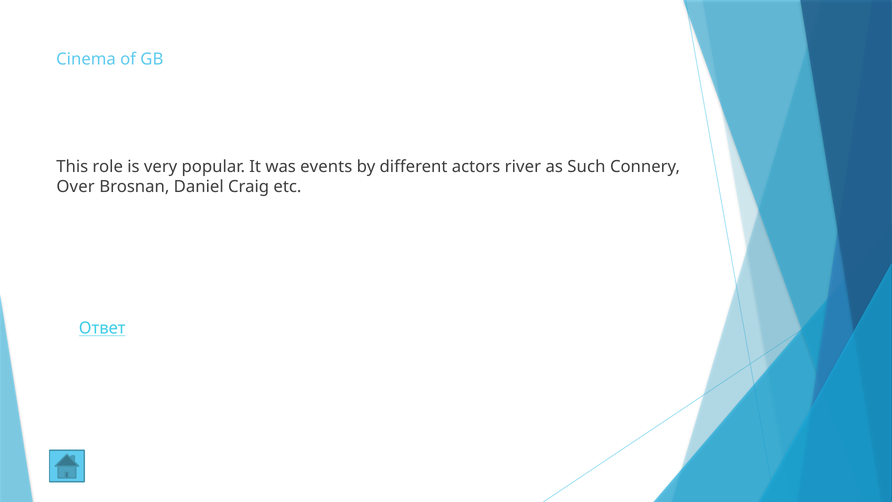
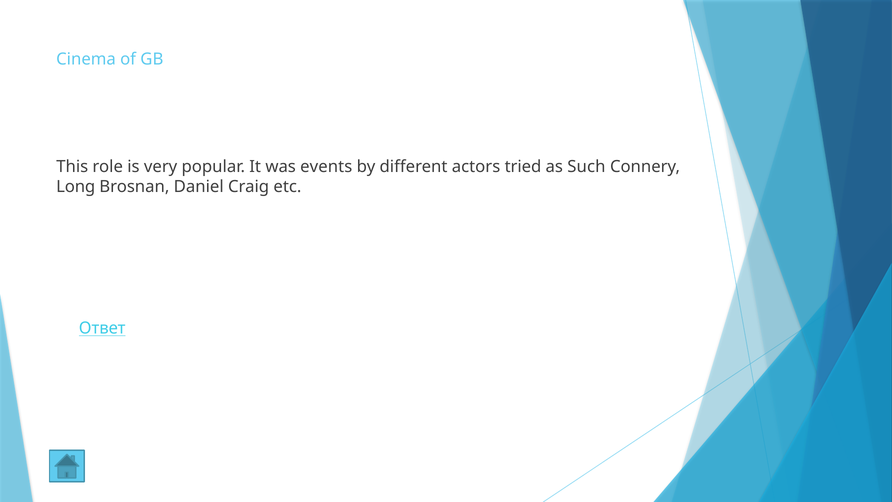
river: river -> tried (523, 167)
Over: Over -> Long (76, 187)
